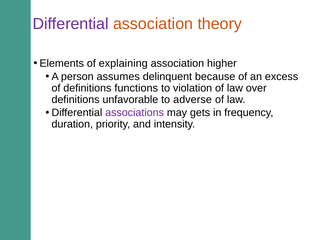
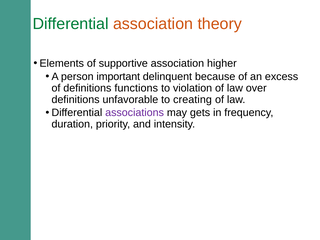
Differential colour: purple -> green (71, 24)
explaining: explaining -> supportive (123, 63)
assumes: assumes -> important (118, 76)
adverse: adverse -> creating (193, 100)
